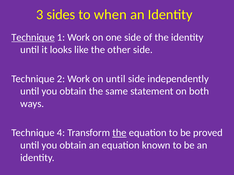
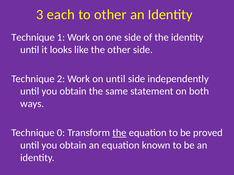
sides: sides -> each (61, 15)
to when: when -> other (110, 15)
Technique underline: present -> none (33, 37)
4: 4 -> 0 (61, 133)
